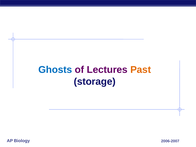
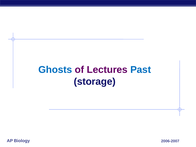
Past colour: orange -> blue (141, 70)
